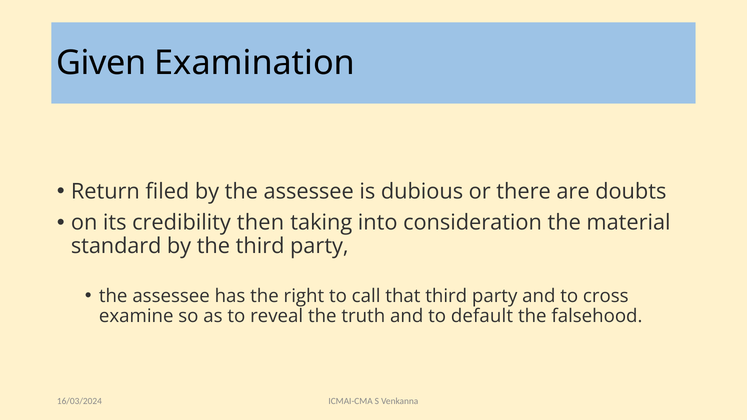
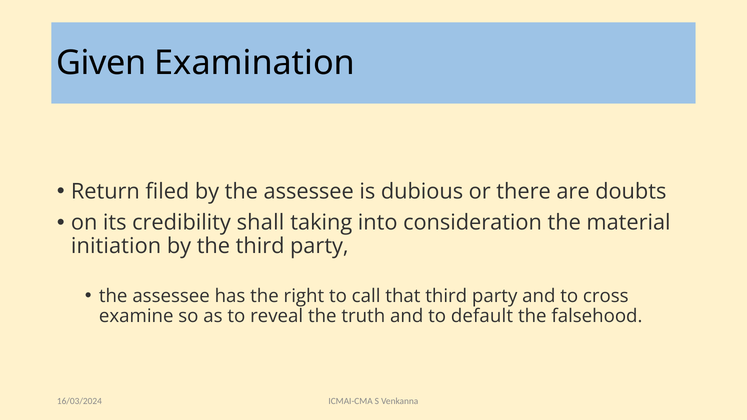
then: then -> shall (260, 223)
standard: standard -> initiation (116, 246)
